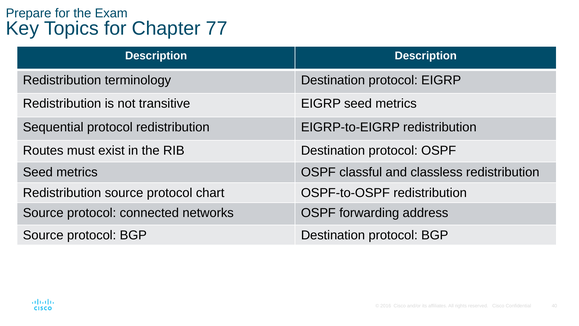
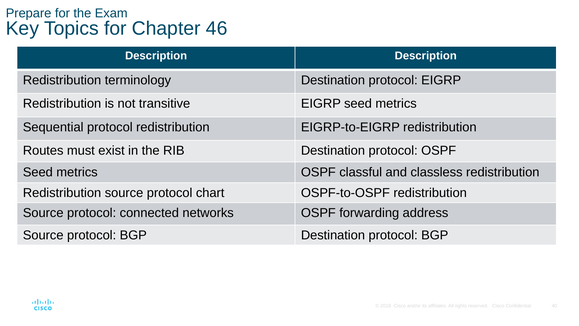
77: 77 -> 46 (217, 29)
